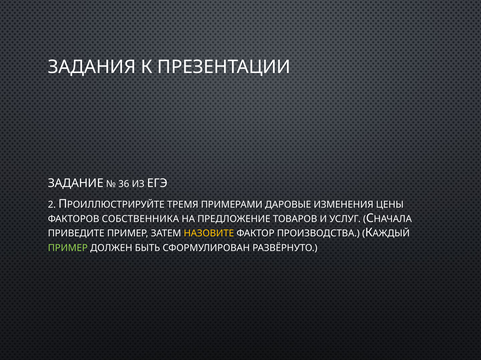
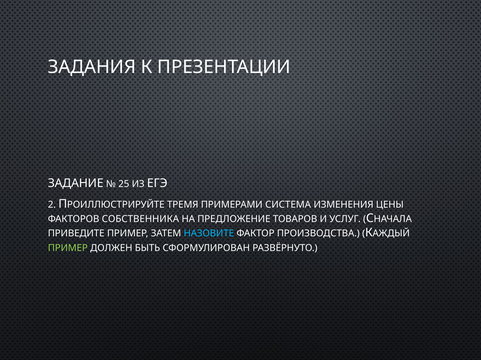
36: 36 -> 25 (124, 184)
ДАРОВЫЕ: ДАРОВЫЕ -> СИСТЕМА (288, 205)
НАЗОВИТЕ colour: yellow -> light blue (209, 234)
